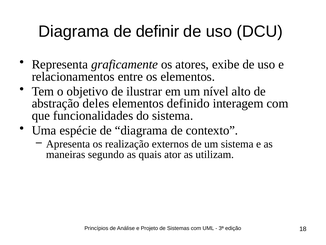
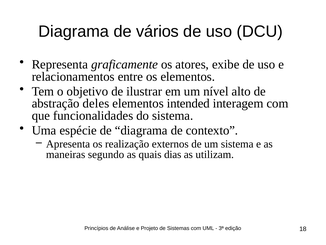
definir: definir -> vários (158, 31)
definido: definido -> intended (188, 103)
ator: ator -> dias (173, 154)
